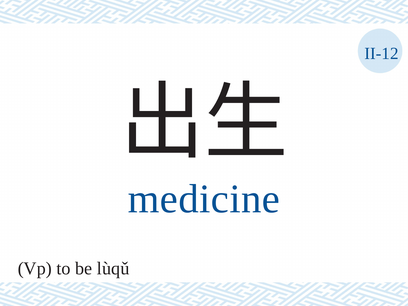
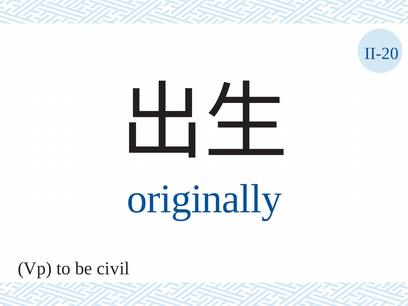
II-12: II-12 -> II-20 (382, 53)
medicine: medicine -> originally (204, 199)
lùqǔ: lùqǔ -> civil (113, 268)
